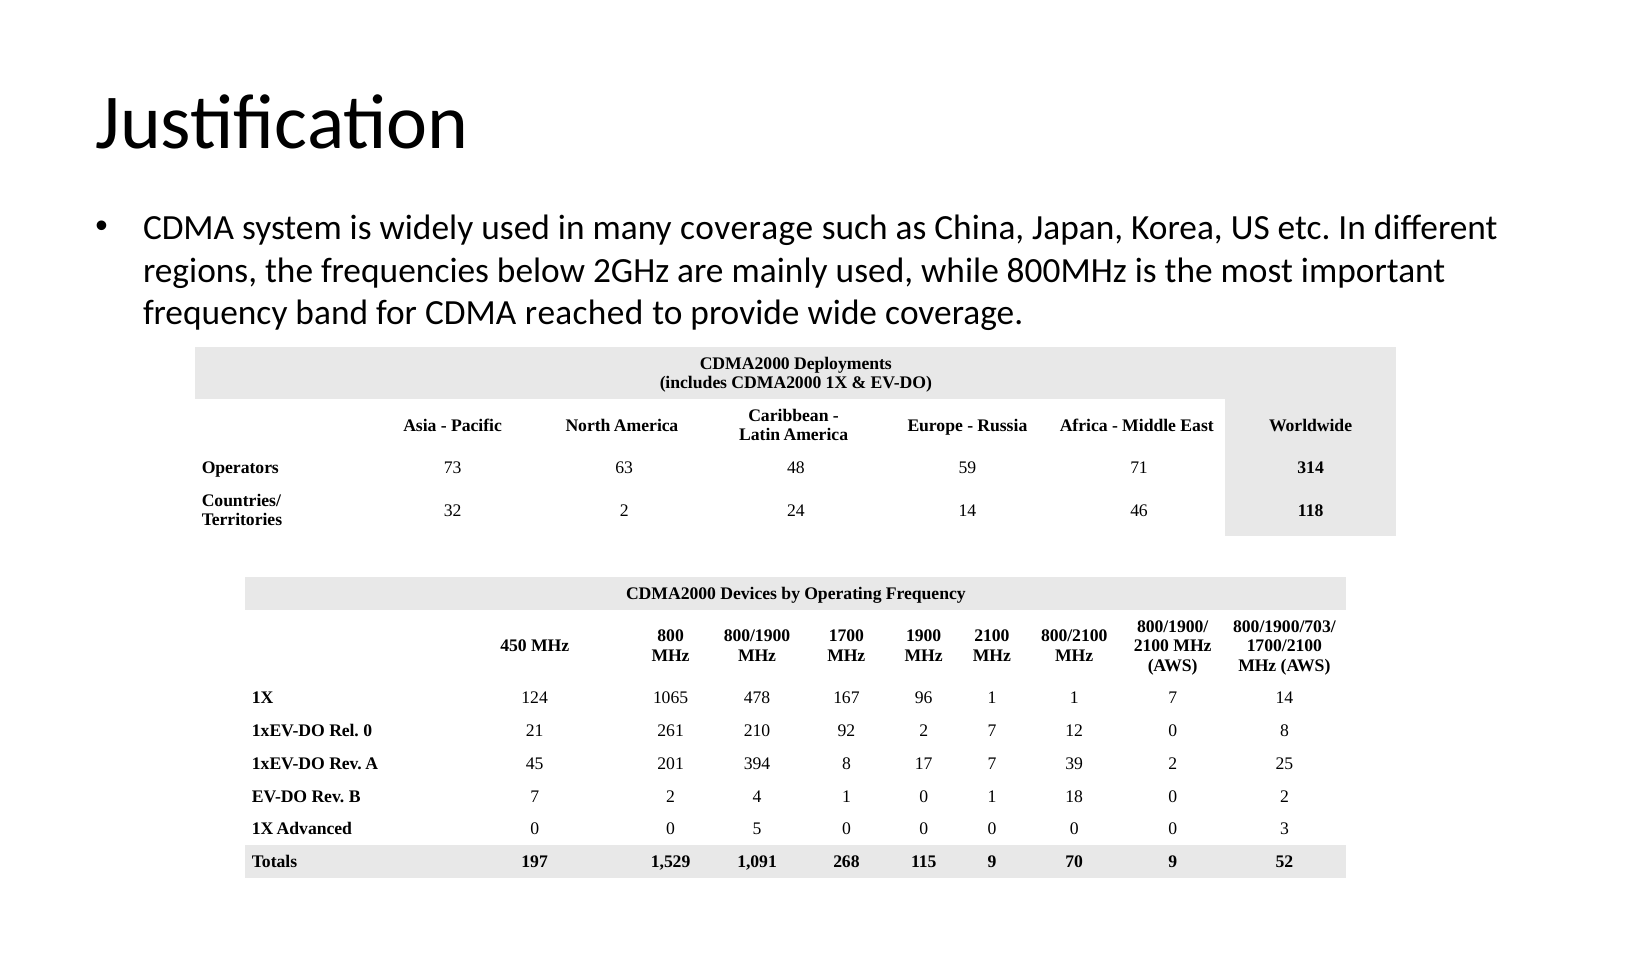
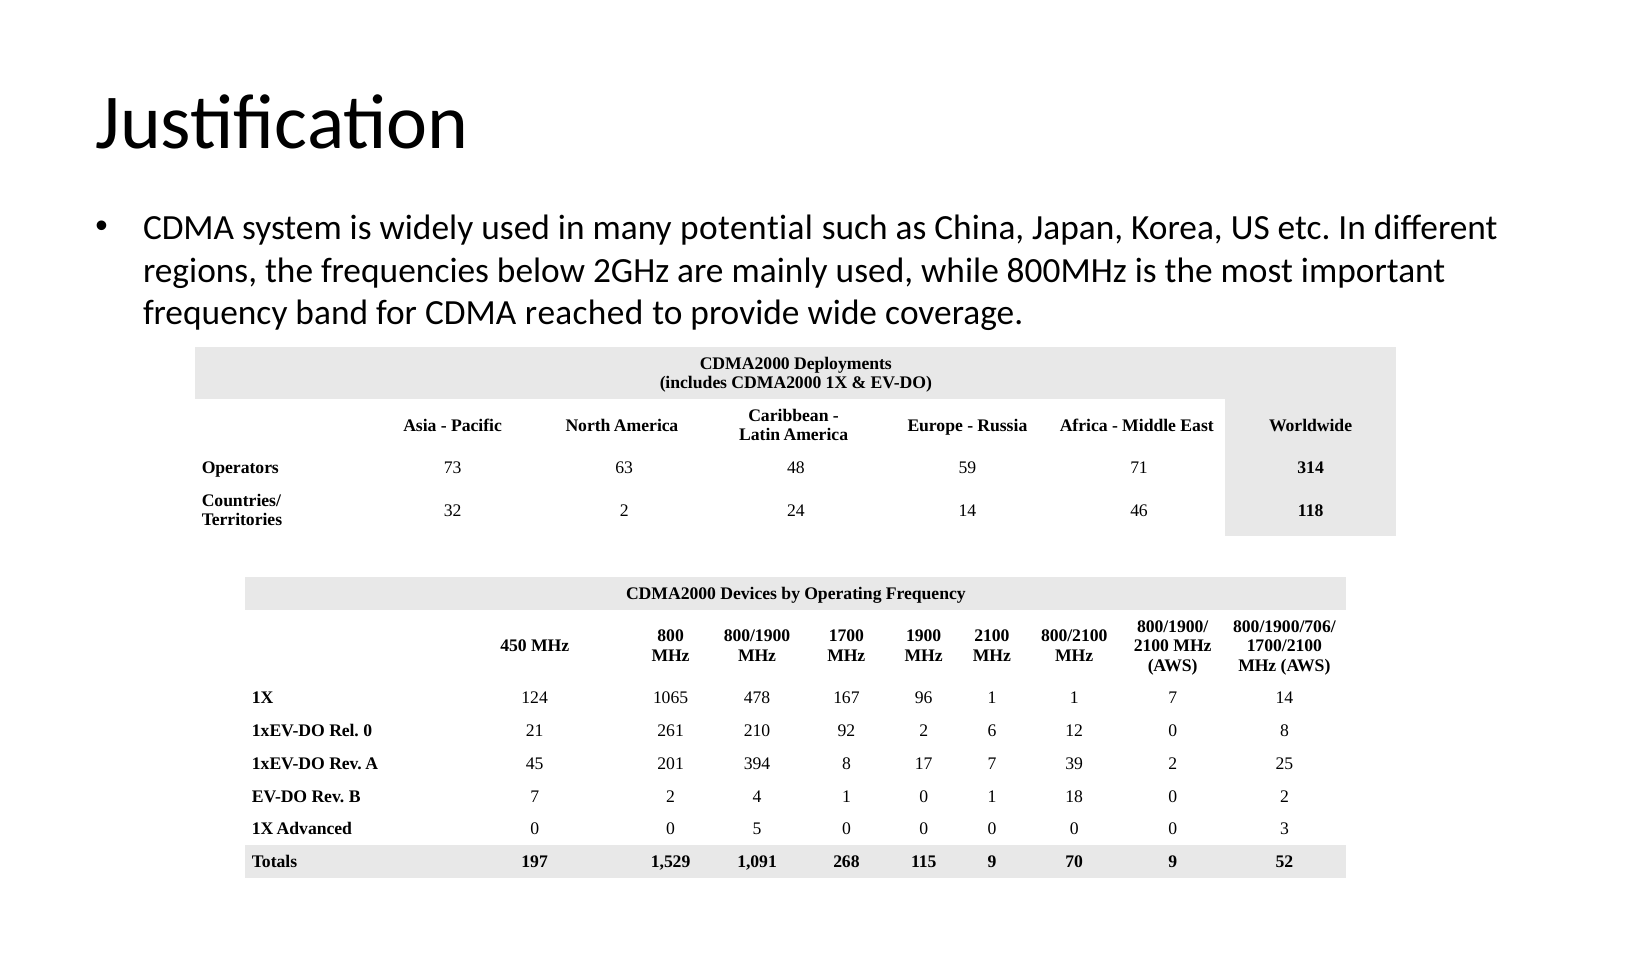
many coverage: coverage -> potential (747, 228)
800/1900/703/: 800/1900/703/ -> 800/1900/706/ (1284, 626)
2 7: 7 -> 6 (992, 731)
